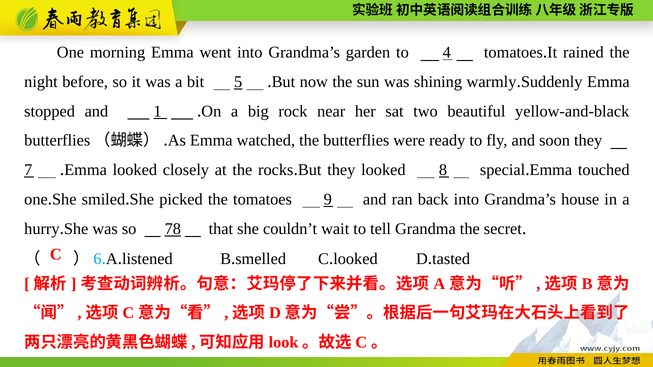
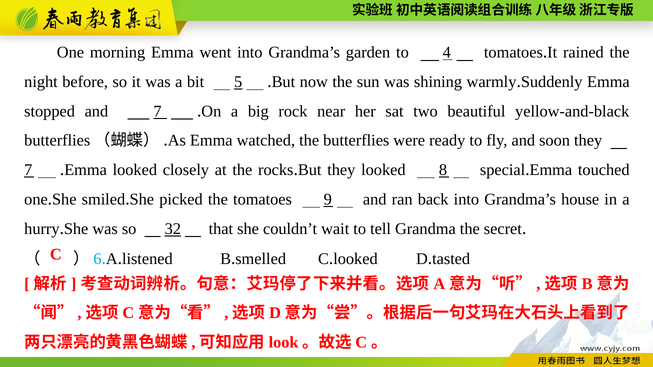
and 1: 1 -> 7 (158, 111)
78: 78 -> 32 (173, 229)
